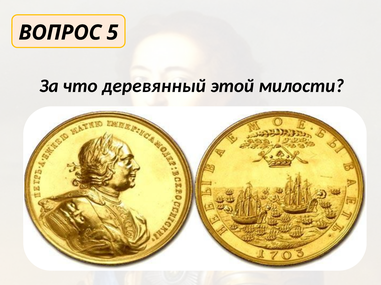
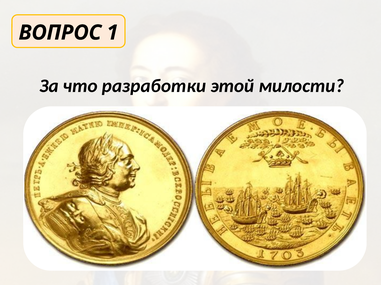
5: 5 -> 1 (112, 33)
деревянный: деревянный -> разработки (154, 86)
